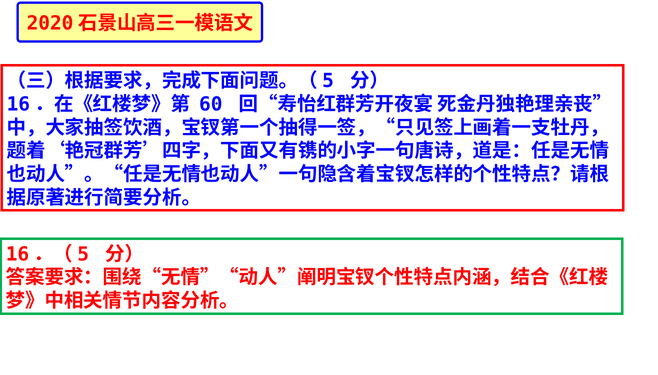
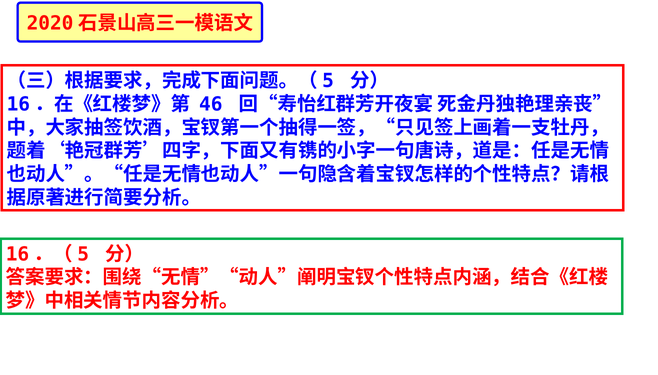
60: 60 -> 46 (211, 104)
